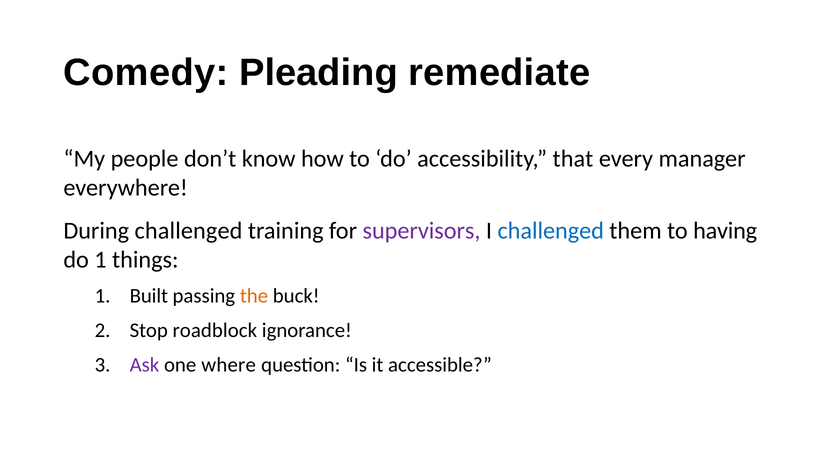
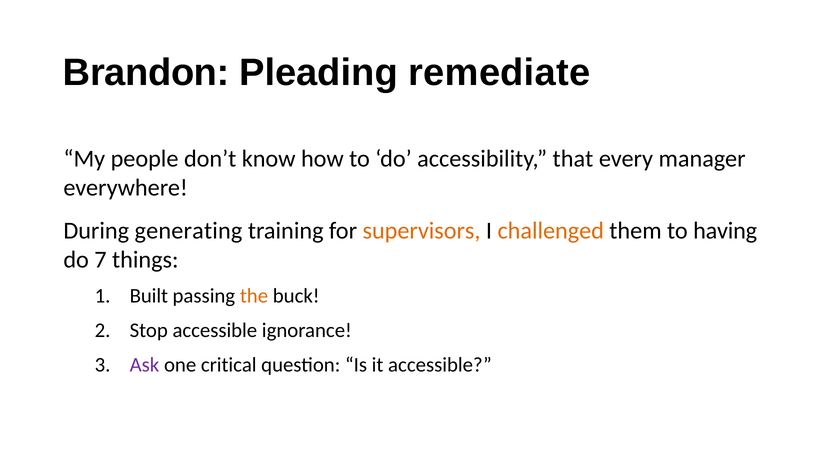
Comedy: Comedy -> Brandon (146, 73)
During challenged: challenged -> generating (188, 231)
supervisors colour: purple -> orange (422, 231)
challenged colour: blue -> orange (551, 231)
do 1: 1 -> 7 (100, 260)
Stop roadblock: roadblock -> accessible (215, 330)
where: where -> critical (229, 365)
